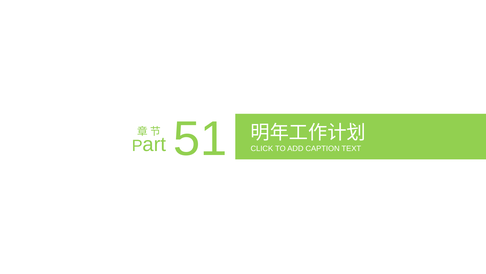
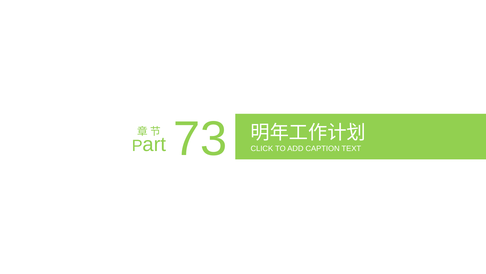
51: 51 -> 73 (200, 139)
